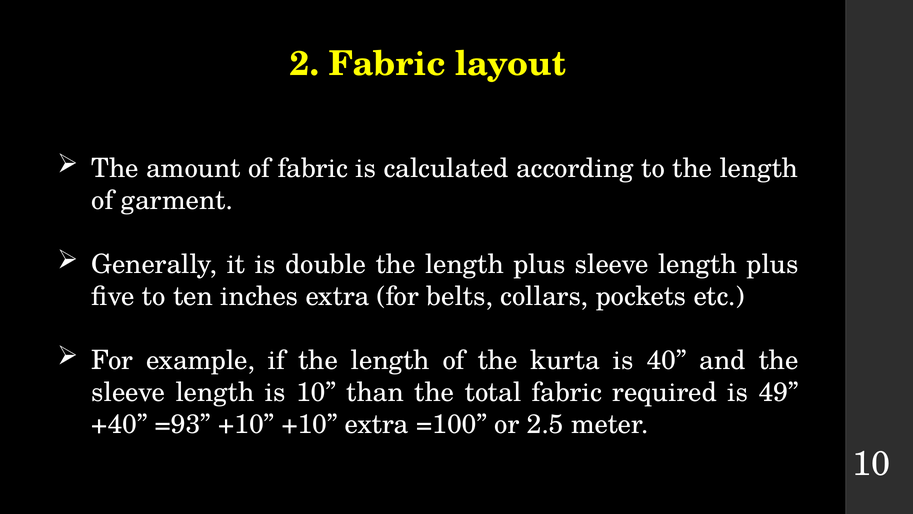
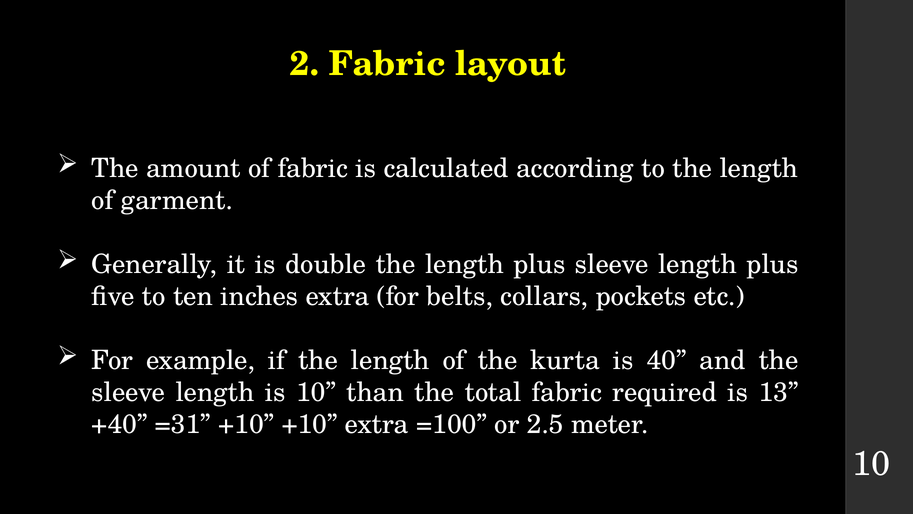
49: 49 -> 13 (779, 392)
=93: =93 -> =31 (183, 424)
